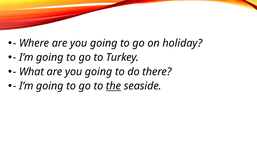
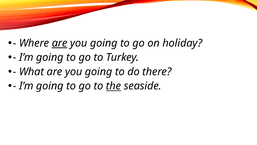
are underline: none -> present (60, 43)
